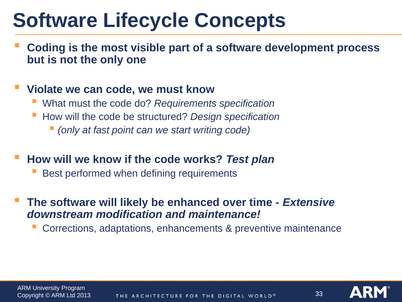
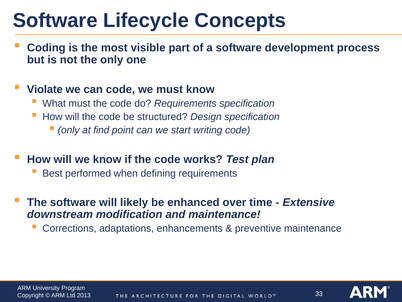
fast: fast -> find (101, 130)
